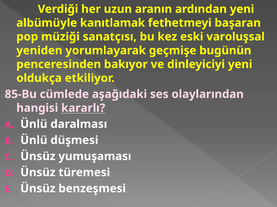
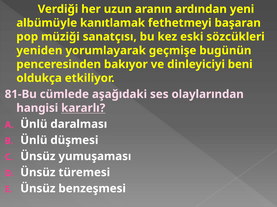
varoluşsal: varoluşsal -> sözcükleri (236, 37)
dinleyiciyi yeni: yeni -> beni (240, 65)
85-Bu: 85-Bu -> 81-Bu (21, 95)
